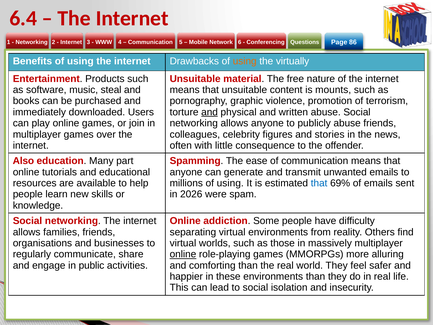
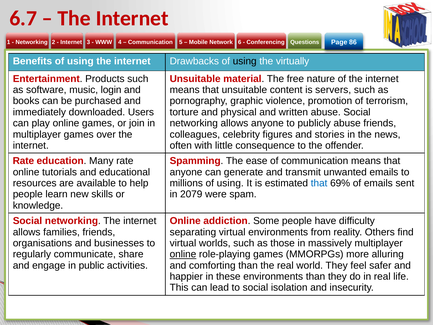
6.4: 6.4 -> 6.7 (23, 18)
using colour: orange -> black (245, 61)
steal: steal -> login (111, 90)
mounts: mounts -> servers (333, 90)
and underline: present -> none (210, 112)
Also: Also -> Rate (23, 161)
Many part: part -> rate (125, 161)
2026: 2026 -> 2079 (191, 194)
